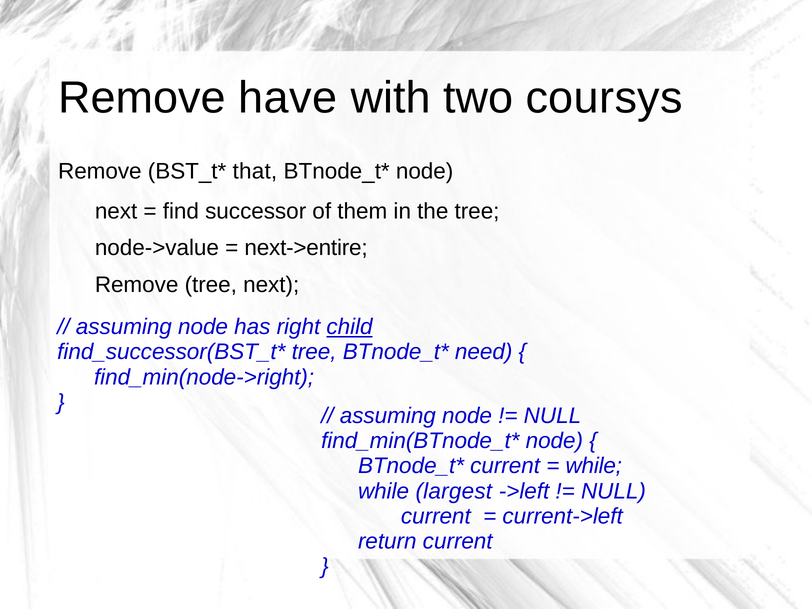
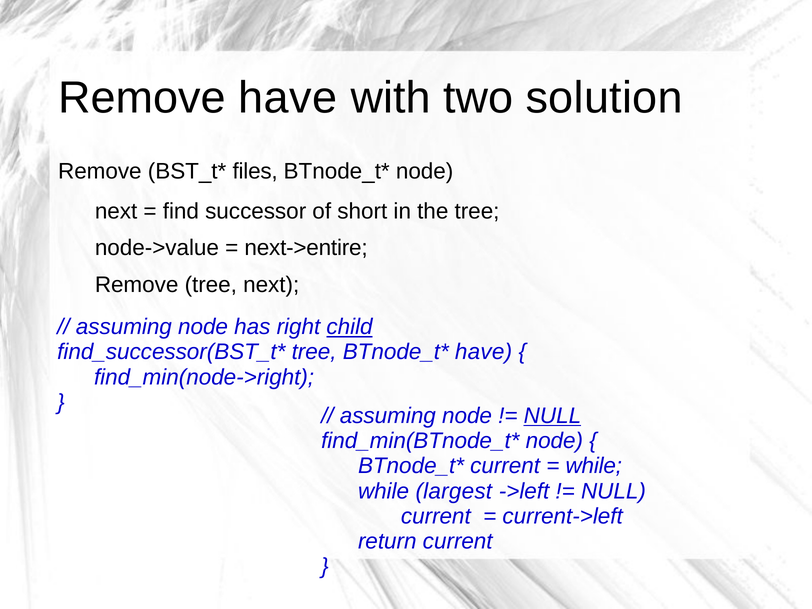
coursys: coursys -> solution (604, 98)
that: that -> files (255, 171)
them: them -> short (362, 211)
need: need -> have (484, 352)
NULL underline: none -> present (552, 416)
